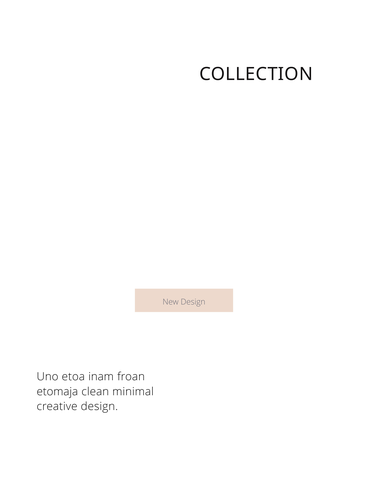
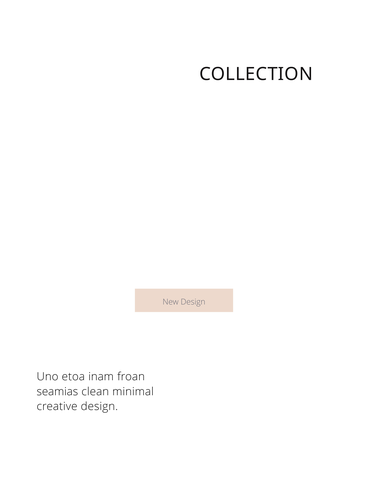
etomaja: etomaja -> seamias (57, 391)
